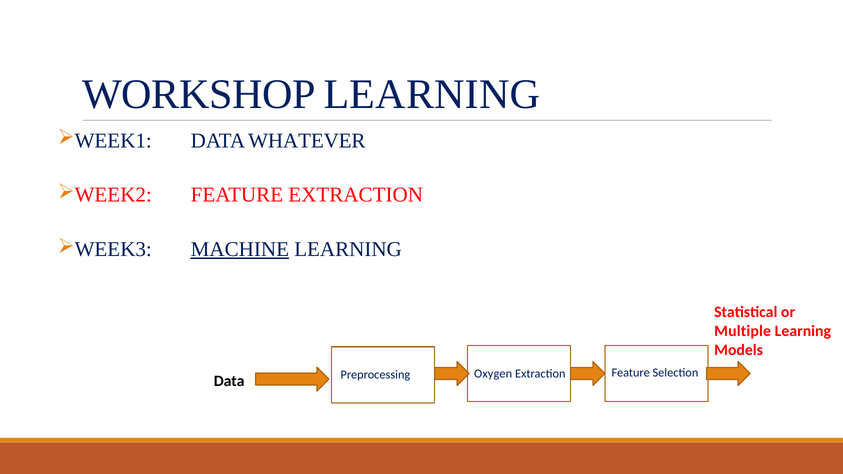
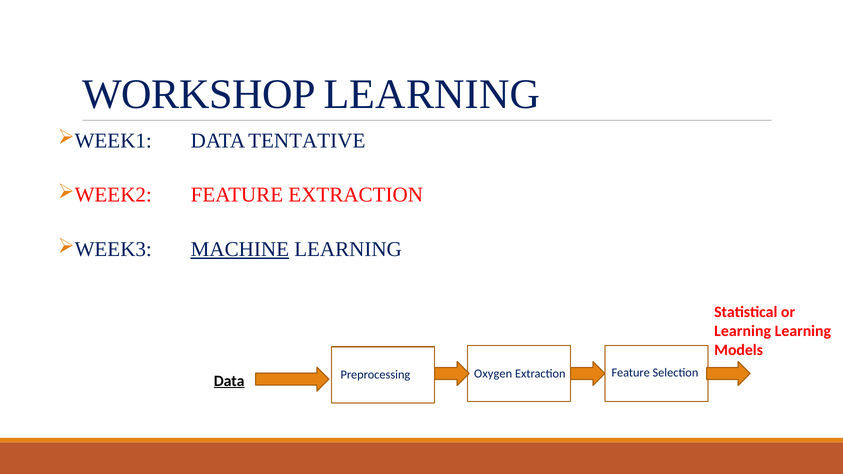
WHATEVER: WHATEVER -> TENTATIVE (307, 141)
Multiple: Multiple -> Learning (743, 331)
Data underline: none -> present (229, 381)
